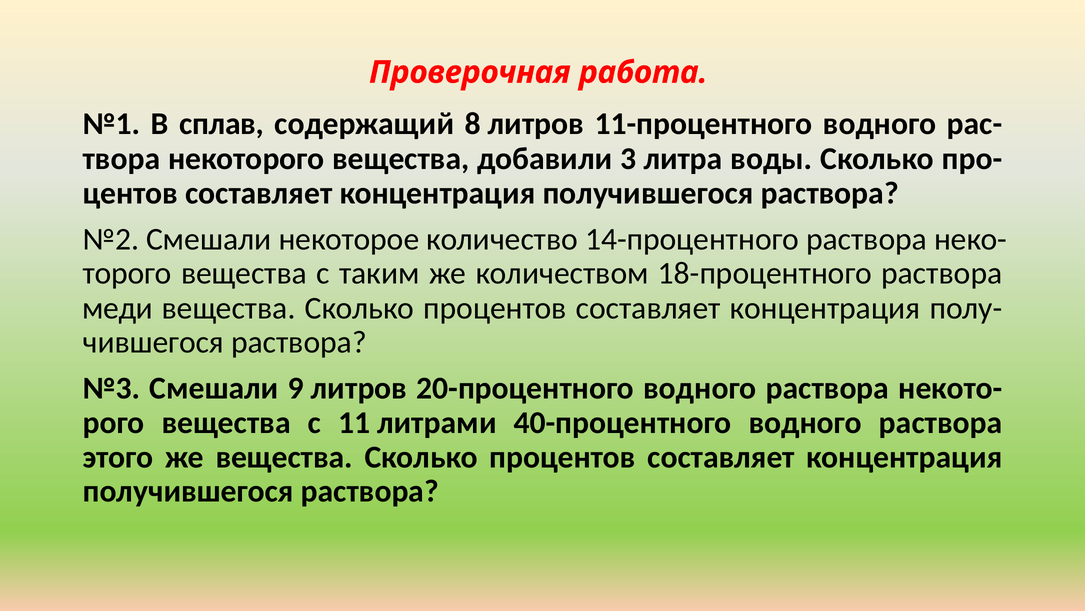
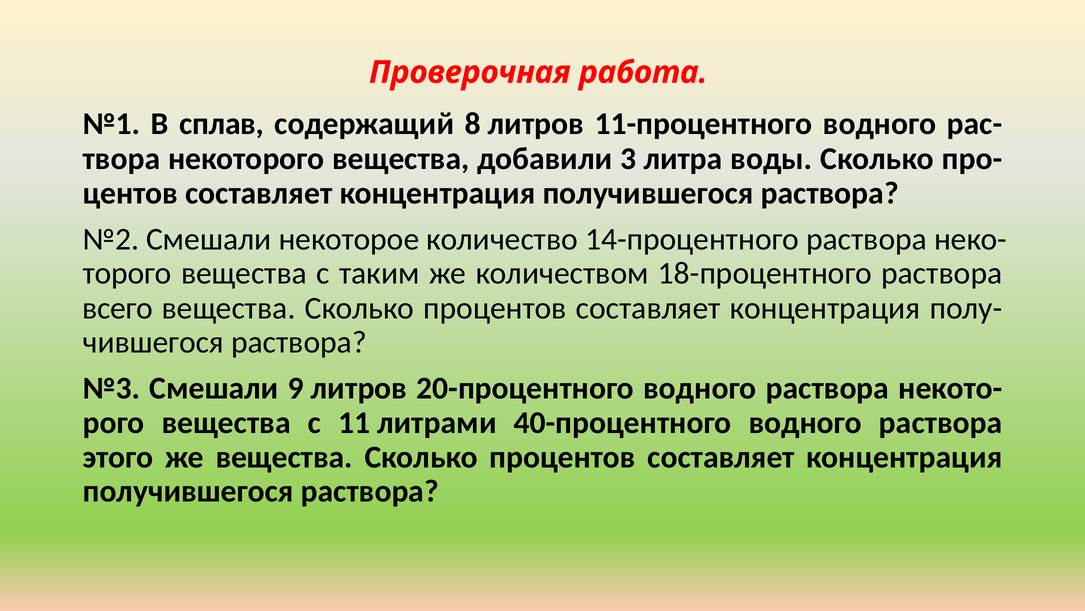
меди: меди -> всего (118, 308)
